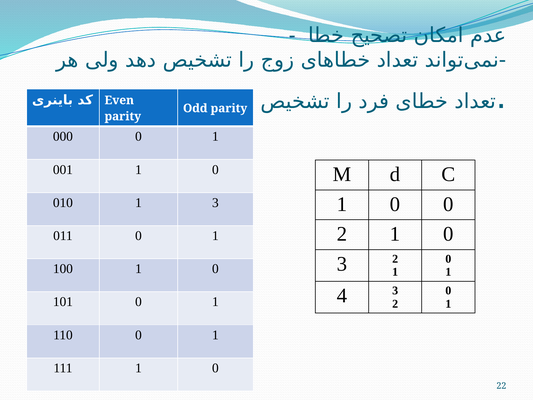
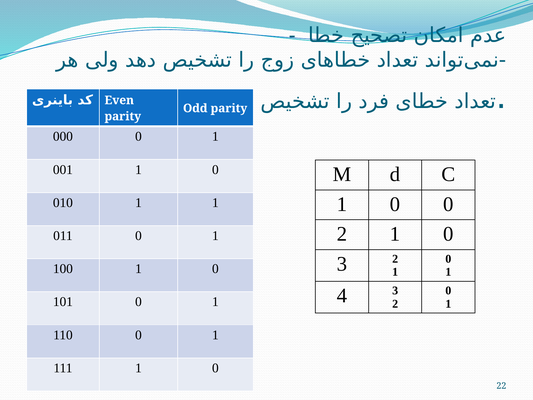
1 3: 3 -> 1 (215, 203)
